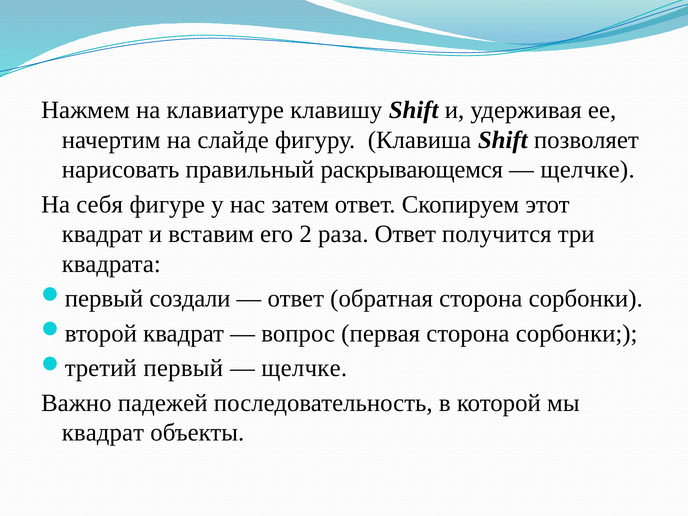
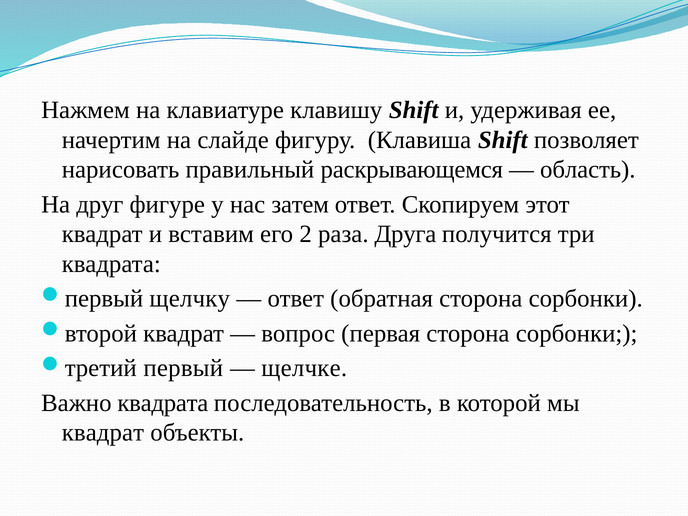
щелчке: щелчке -> область (588, 170)
себя: себя -> друг (100, 204)
раза Ответ: Ответ -> Друга (405, 234)
создали: создали -> щелчку (190, 299)
Важно падежей: падежей -> квадрата (163, 403)
